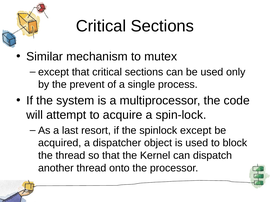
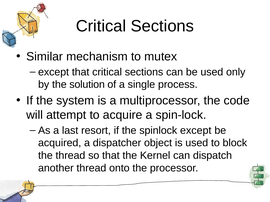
prevent: prevent -> solution (87, 85)
